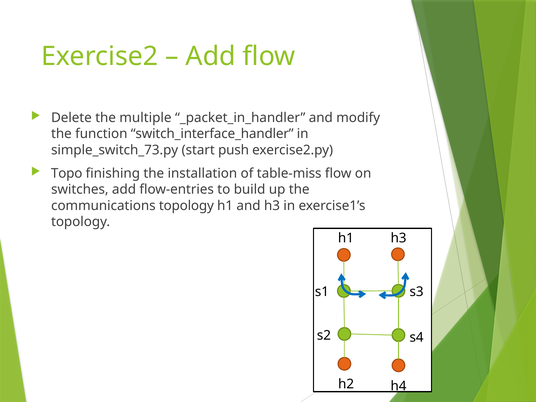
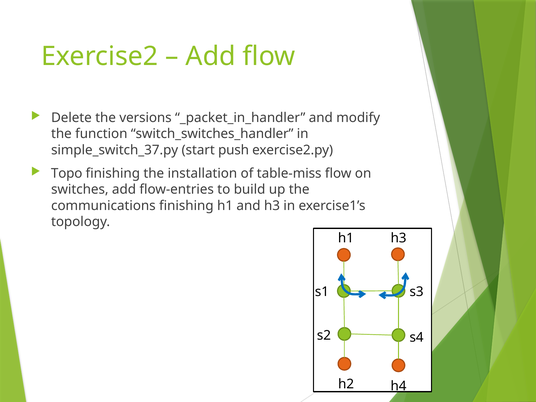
multiple: multiple -> versions (145, 118)
switch_interface_handler: switch_interface_handler -> switch_switches_handler (212, 134)
simple_switch_73.py: simple_switch_73.py -> simple_switch_37.py (115, 150)
communications topology: topology -> finishing (186, 206)
